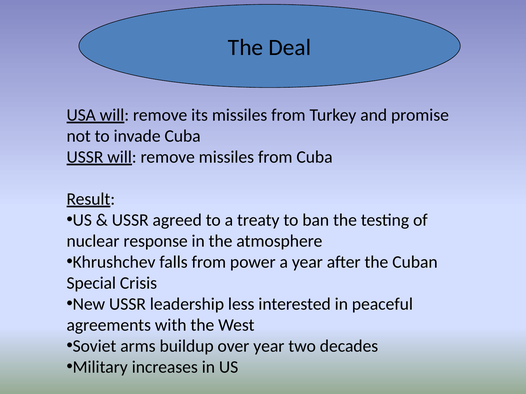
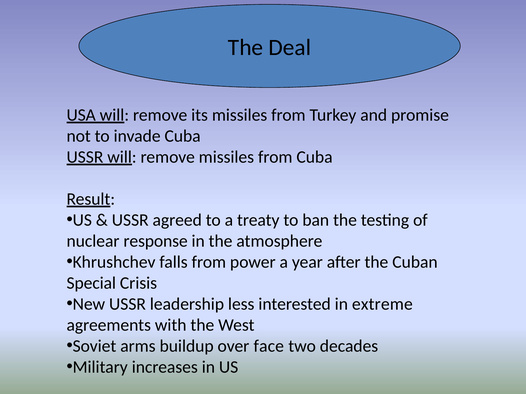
peaceful: peaceful -> extreme (382, 304)
over year: year -> face (269, 347)
